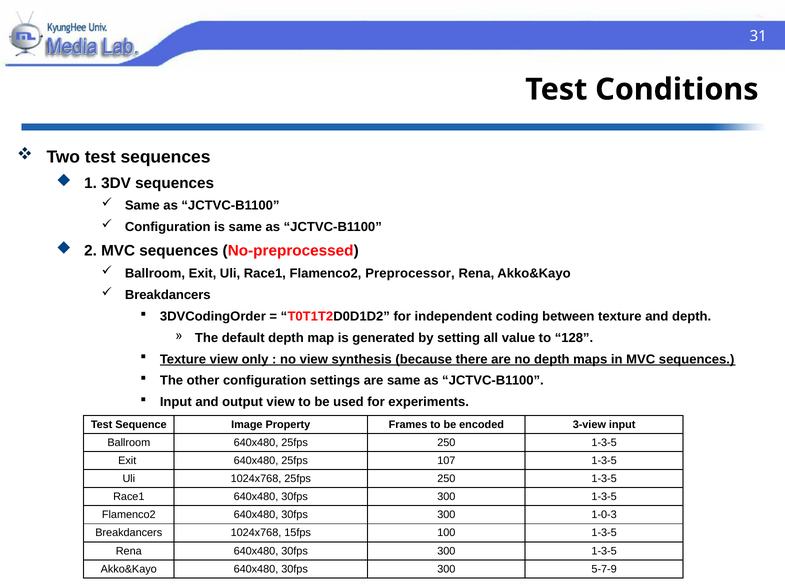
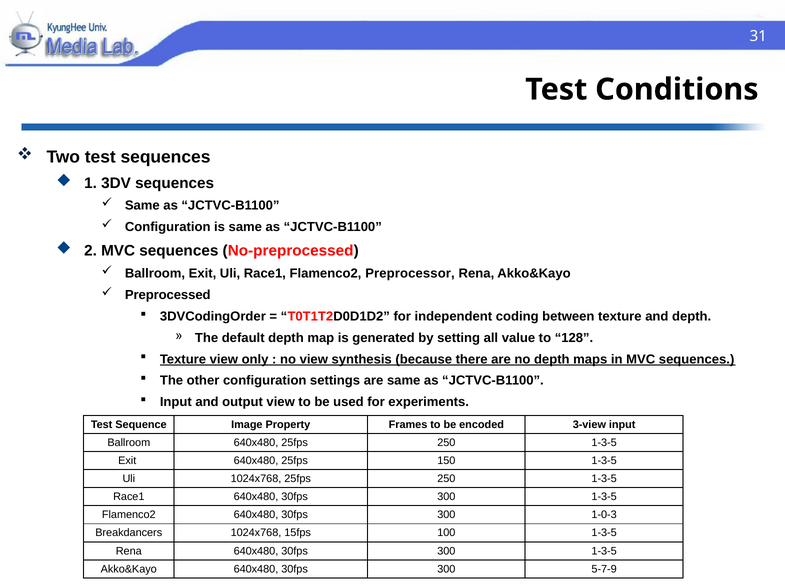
Breakdancers: Breakdancers -> Preprocessed (168, 295)
107: 107 -> 150 (446, 461)
